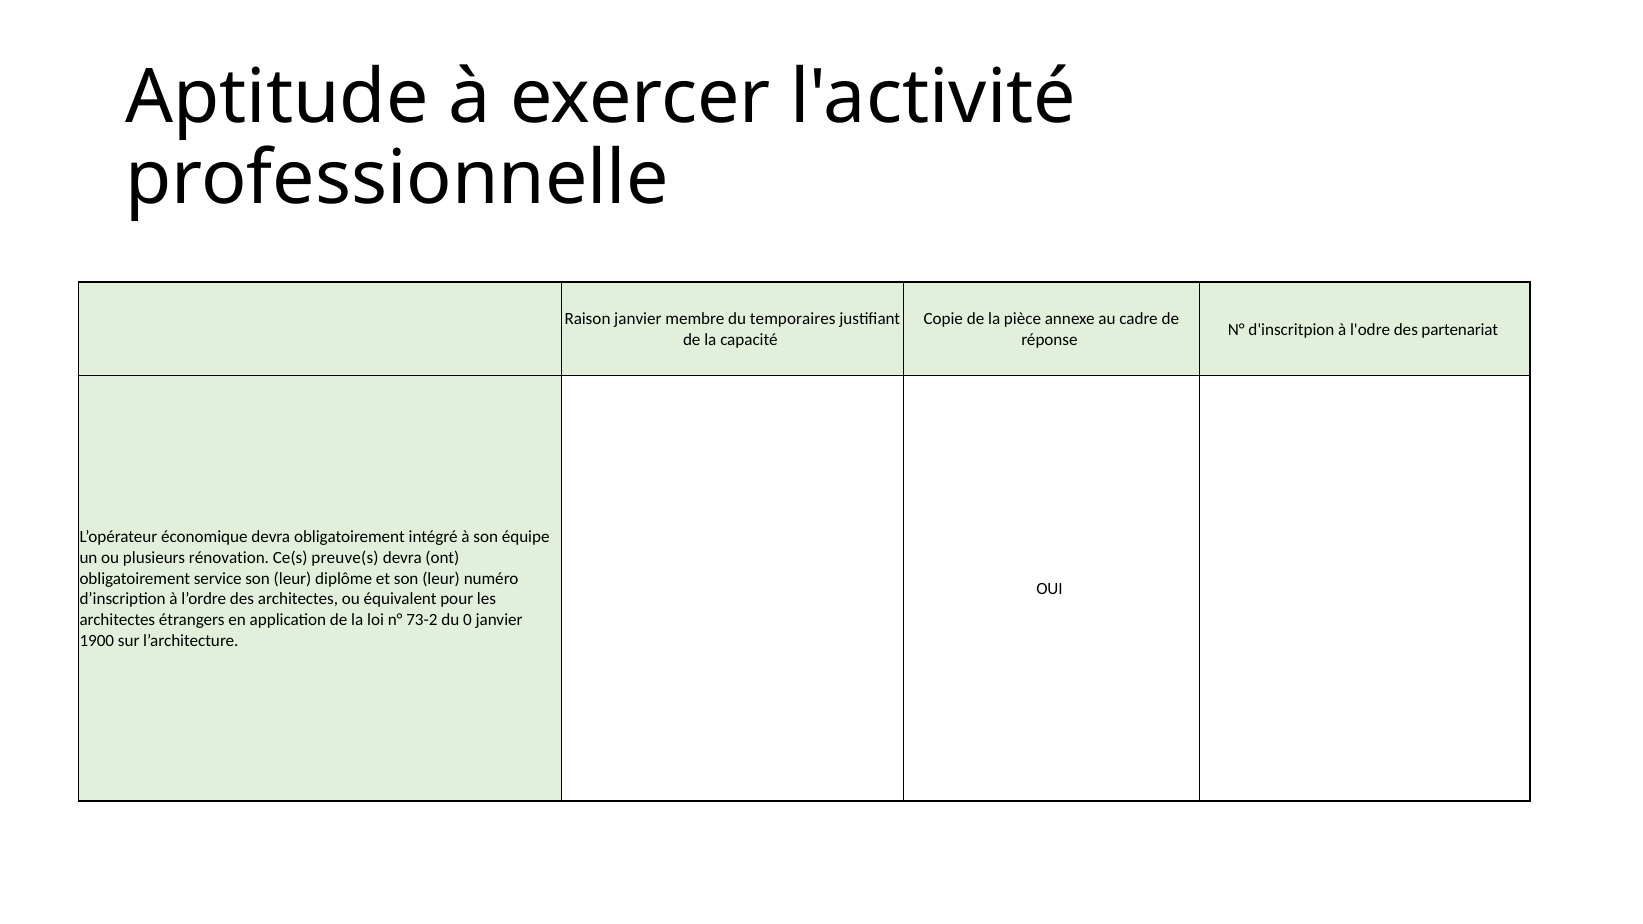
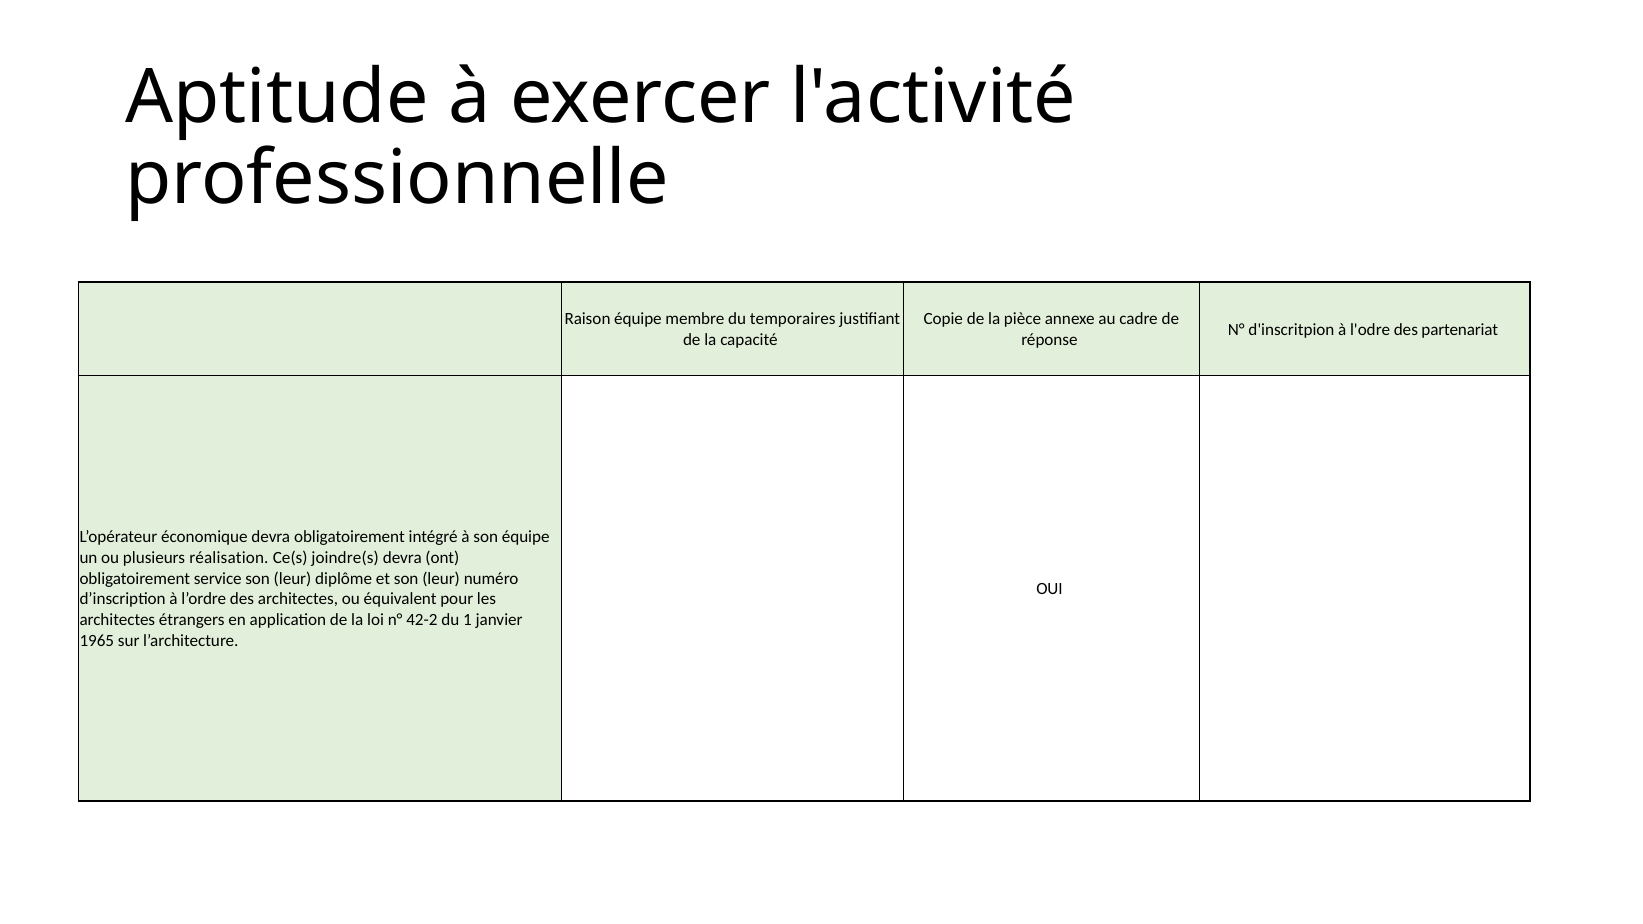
Raison janvier: janvier -> équipe (638, 319)
rénovation: rénovation -> réalisation (229, 558)
preuve(s: preuve(s -> joindre(s (345, 558)
73-2: 73-2 -> 42-2 (422, 620)
0: 0 -> 1 (467, 620)
1900: 1900 -> 1965 (97, 641)
